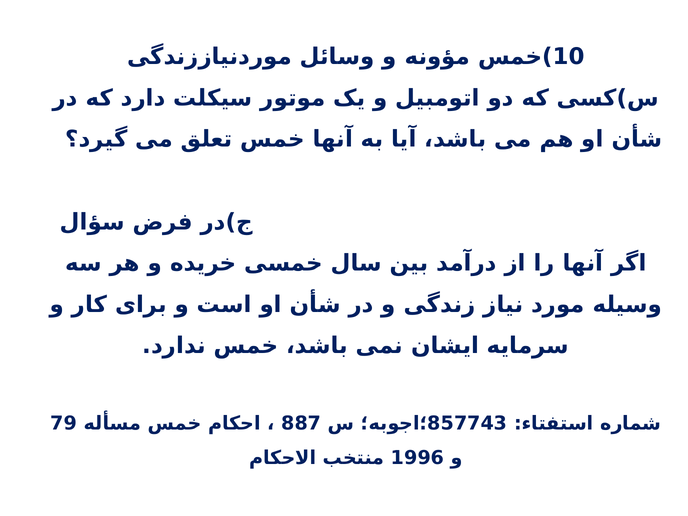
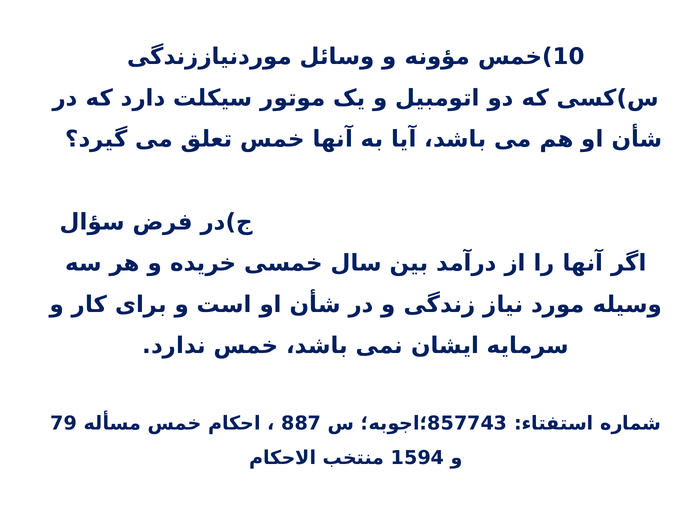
1996: 1996 -> 1594 (418, 458)
